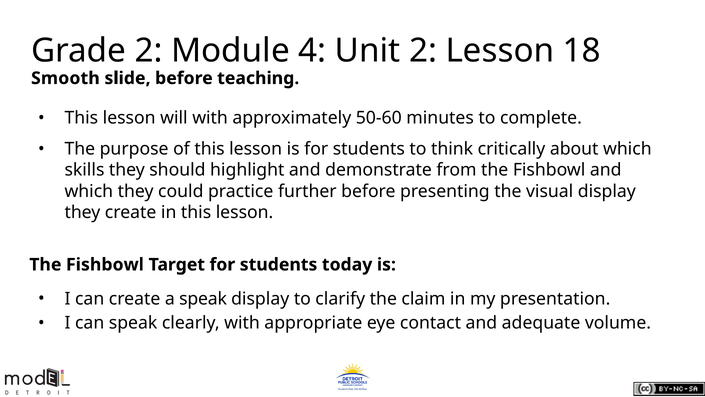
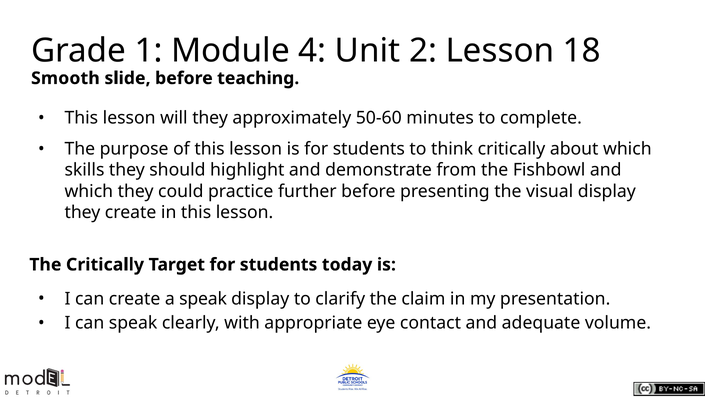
Grade 2: 2 -> 1 (149, 51)
will with: with -> they (210, 118)
Fishbowl: Fishbowl -> Critically (105, 264)
